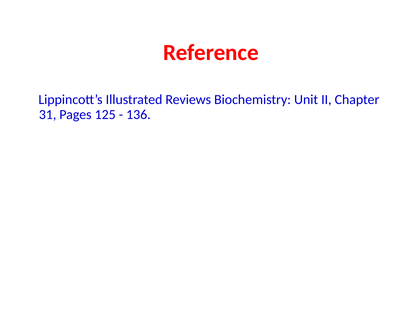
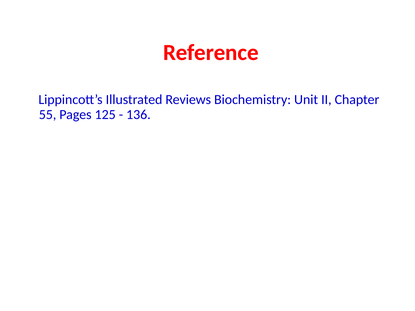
31: 31 -> 55 (48, 115)
